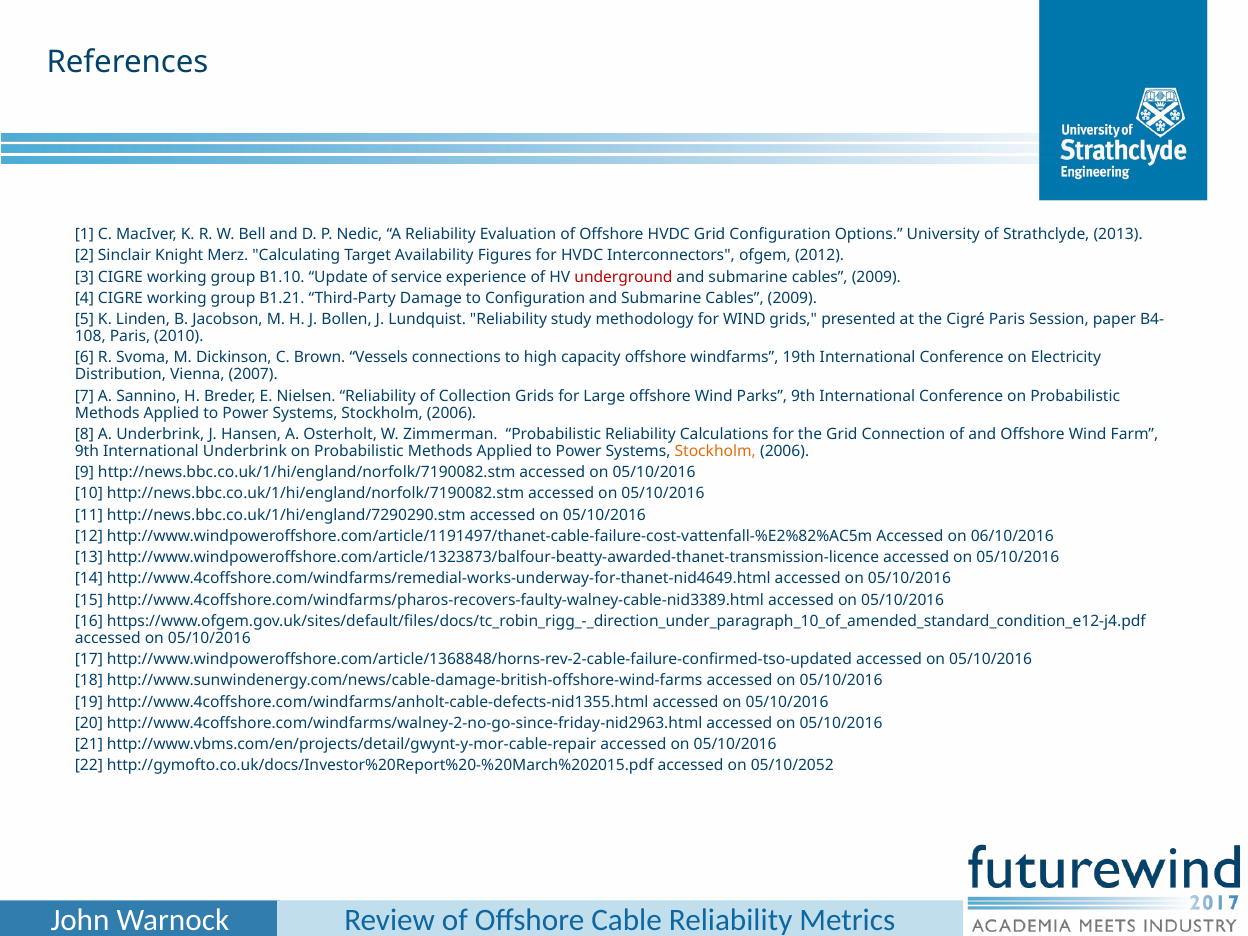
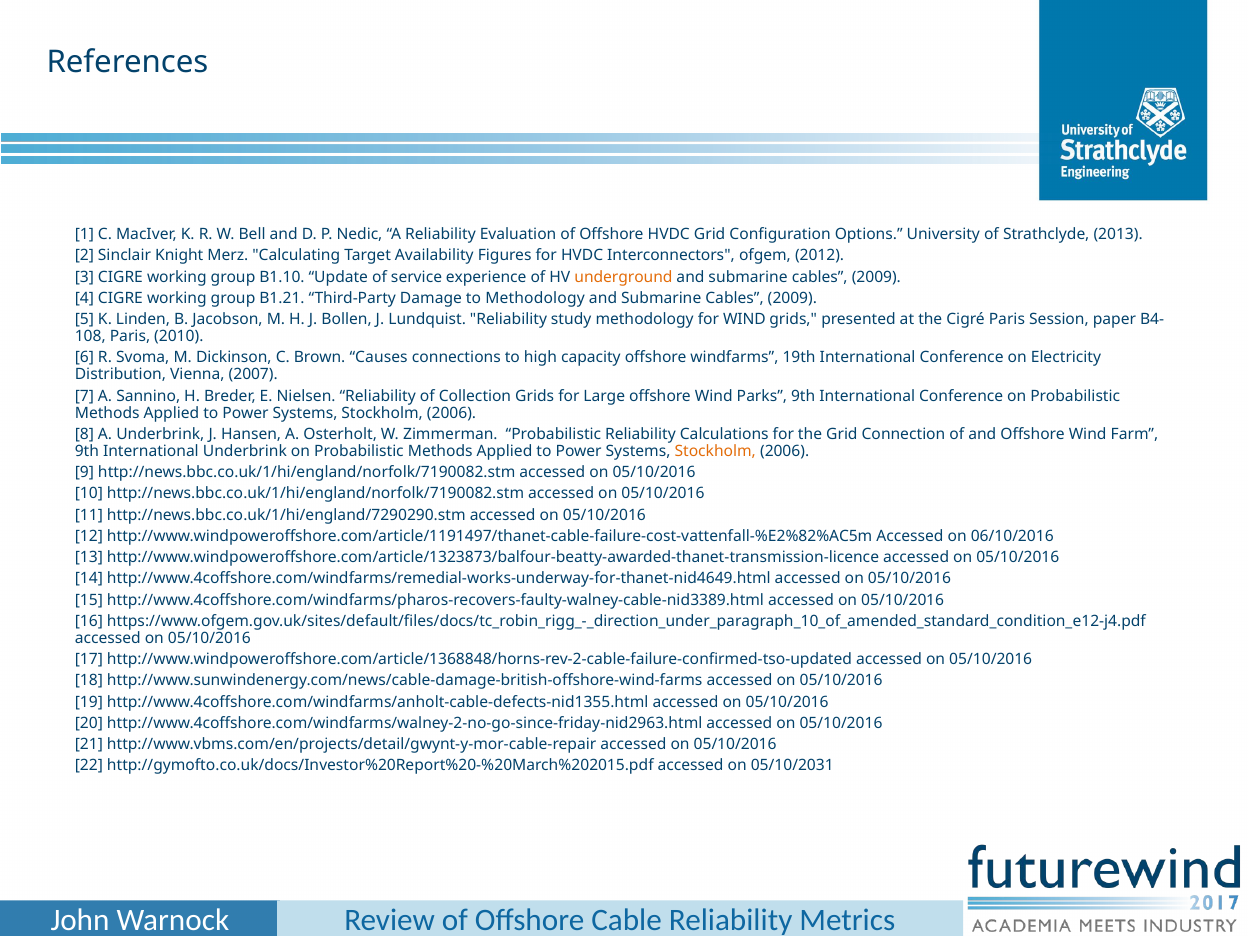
underground colour: red -> orange (623, 277)
to Configuration: Configuration -> Methodology (535, 298)
Vessels: Vessels -> Causes (379, 358)
05/10/2052: 05/10/2052 -> 05/10/2031 (792, 766)
